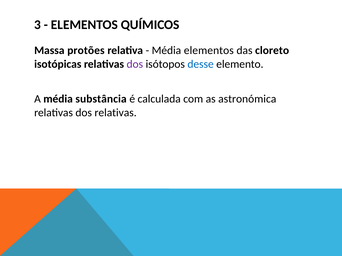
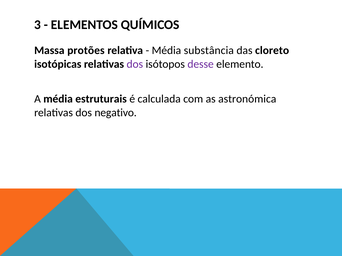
Média elementos: elementos -> substância (209, 51)
desse colour: blue -> purple (201, 64)
substância: substância -> estruturais (101, 99)
dos relativas: relativas -> negativo (116, 113)
